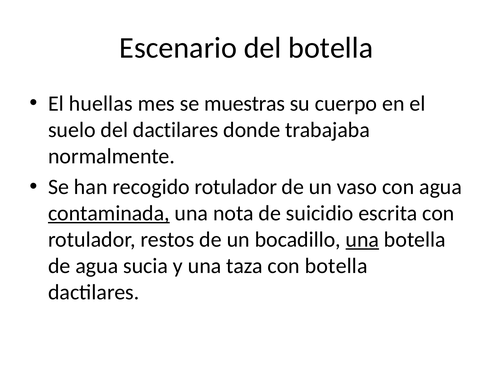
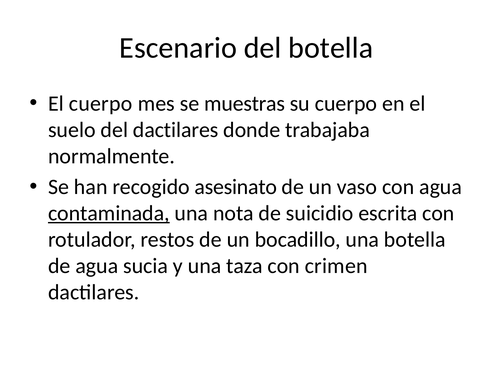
El huellas: huellas -> cuerpo (101, 103)
recogido rotulador: rotulador -> asesinato (236, 187)
una underline: present -> none (362, 239)
con botella: botella -> crimen (336, 266)
